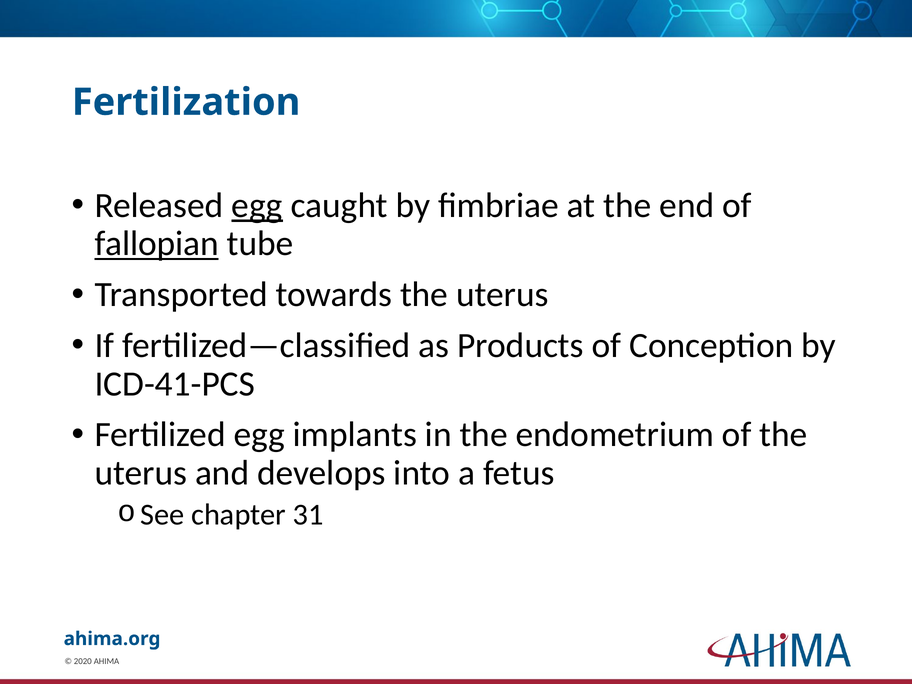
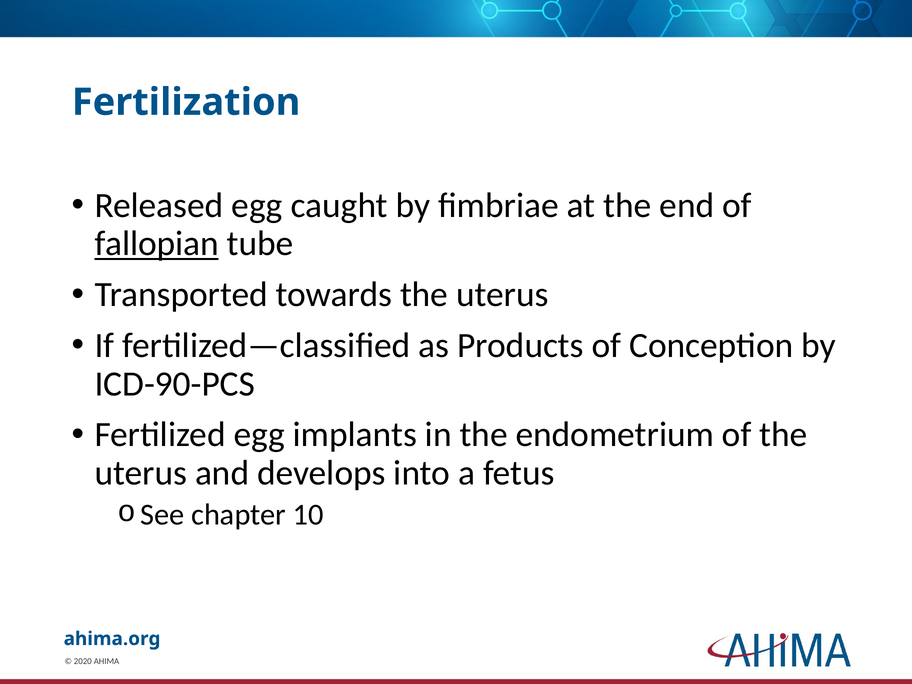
egg underline: present -> none (257, 206)
ICD-41-PCS: ICD-41-PCS -> ICD-90-PCS (175, 384)
31: 31 -> 10 (308, 515)
